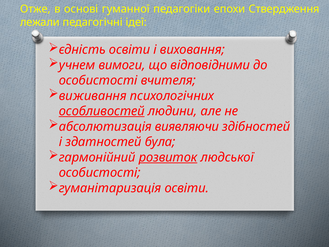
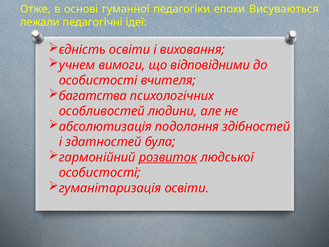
Ствердження: Ствердження -> Висуваються (284, 9)
виживання: виживання -> багатства (93, 96)
особливостей underline: present -> none (102, 111)
виявляючи: виявляючи -> подолання (187, 126)
